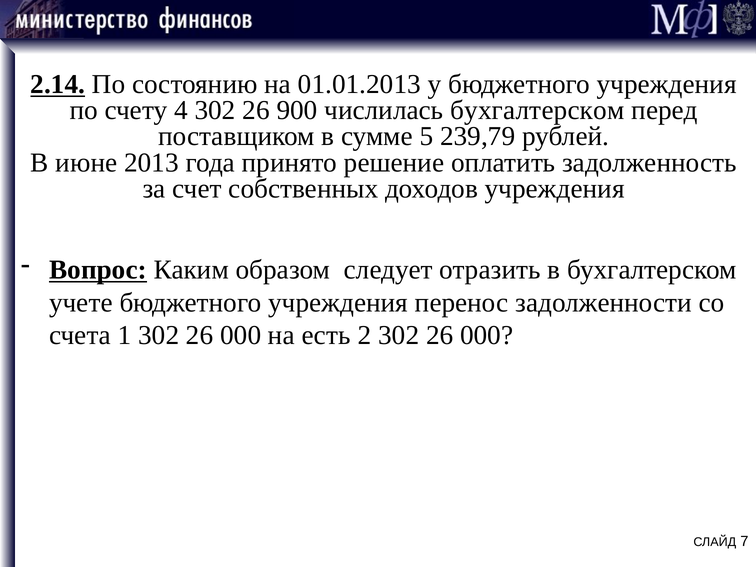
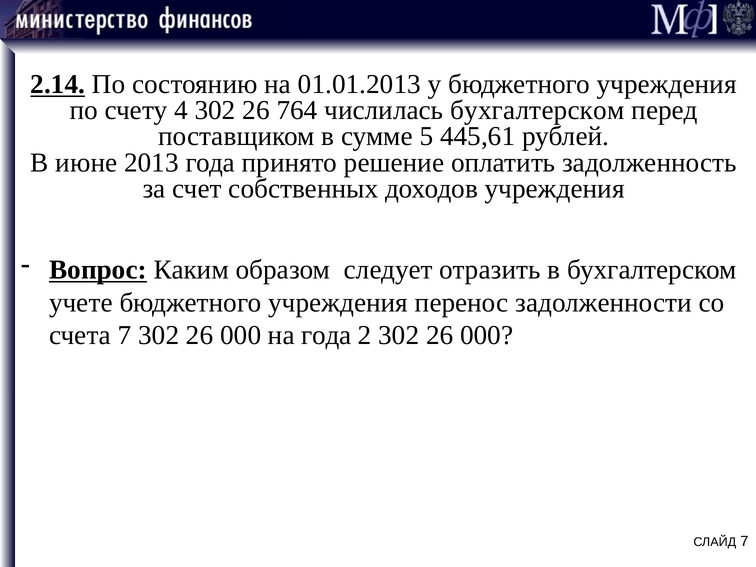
900: 900 -> 764 (297, 110)
239,79: 239,79 -> 445,61 (478, 136)
счета 1: 1 -> 7 (125, 335)
на есть: есть -> года (326, 335)
